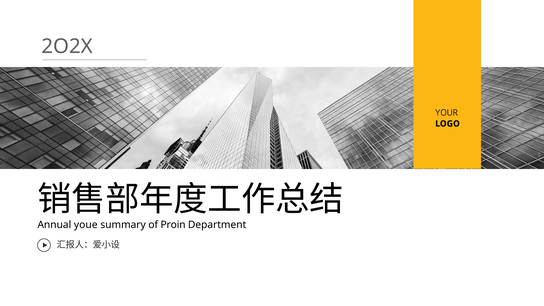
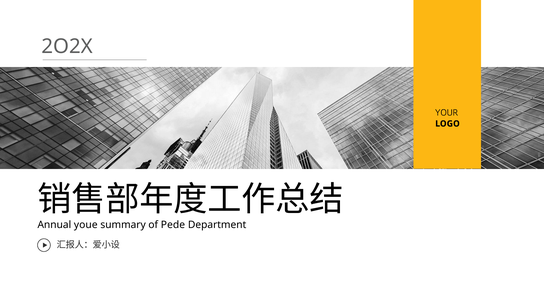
Proin: Proin -> Pede (173, 225)
